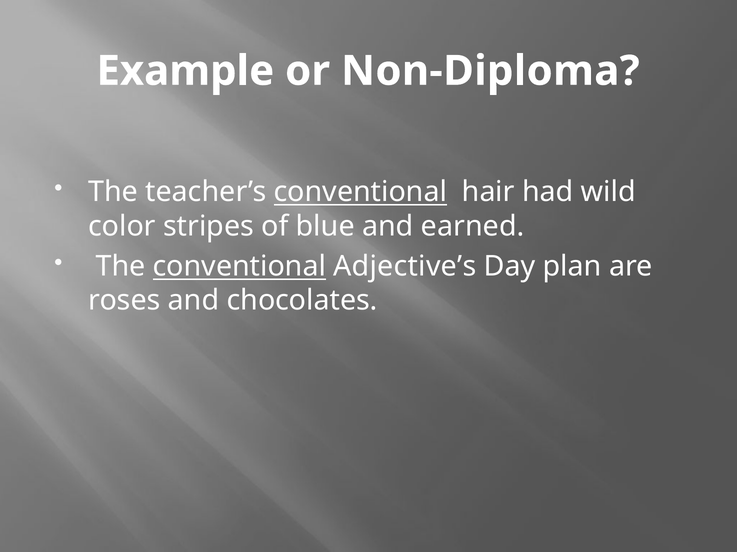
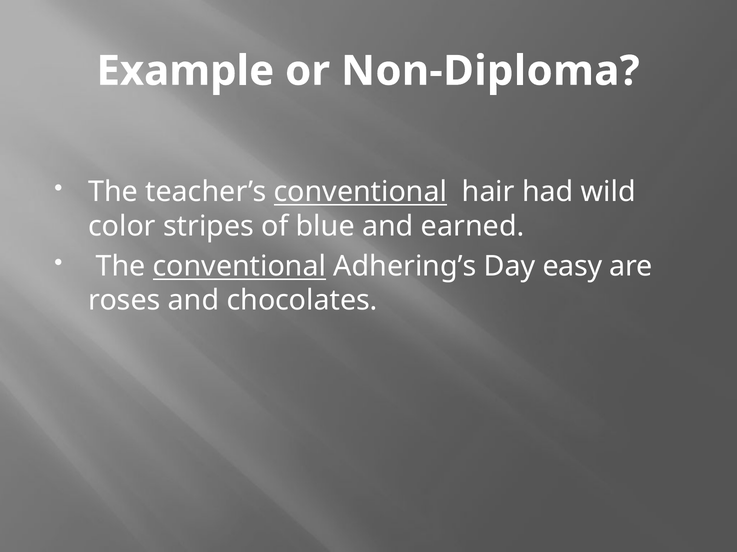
Adjective’s: Adjective’s -> Adhering’s (405, 267)
plan: plan -> easy (572, 267)
